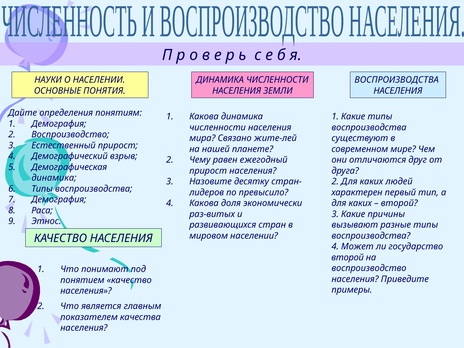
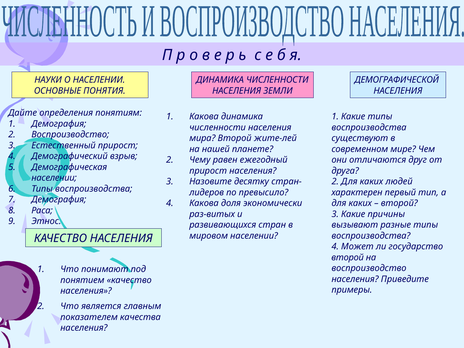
ВОСПРОИЗВОДСТВА: ВОСПРОИЗВОДСТВА -> ДЕМОГРАФИЧЕСКОЙ (397, 80)
мира Связано: Связано -> Второй (235, 138)
динамика: динамика -> населении (54, 178)
